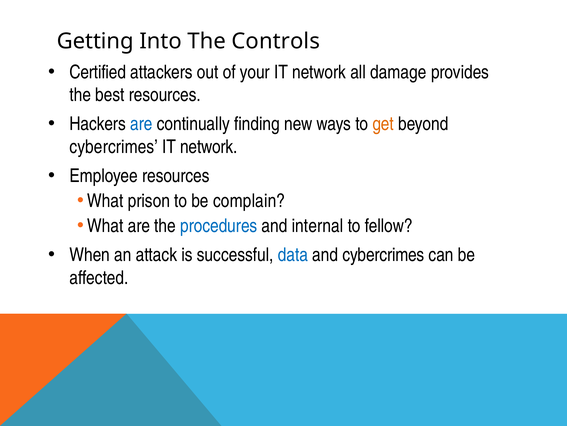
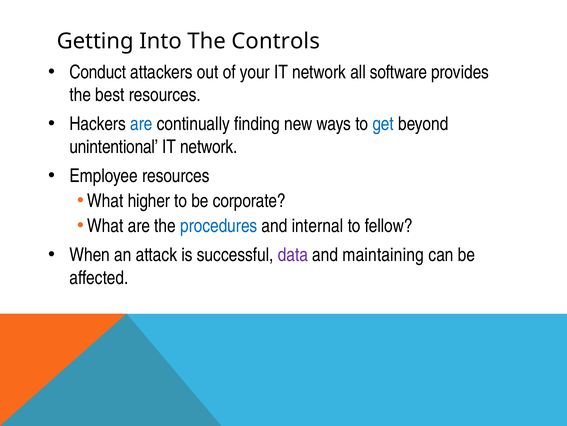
Certified: Certified -> Conduct (98, 72)
damage: damage -> software (398, 72)
get colour: orange -> blue (383, 124)
cybercrimes: cybercrimes -> unintentional (114, 147)
prison: prison -> higher (149, 201)
complain: complain -> corporate (249, 201)
data colour: blue -> purple (293, 255)
and cybercrimes: cybercrimes -> maintaining (383, 255)
